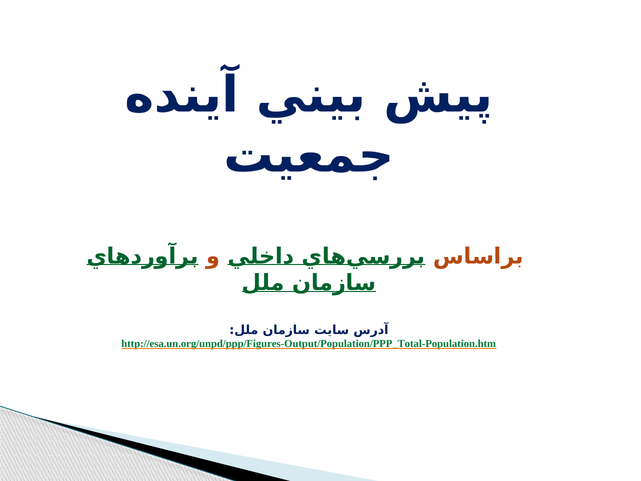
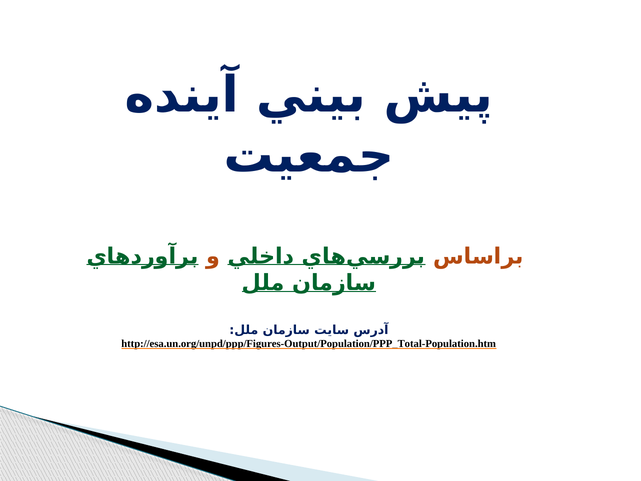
http://esa.un.org/unpd/ppp/Figures-Output/Population/PPP_Total-Population.htm colour: green -> black (309, 344)
